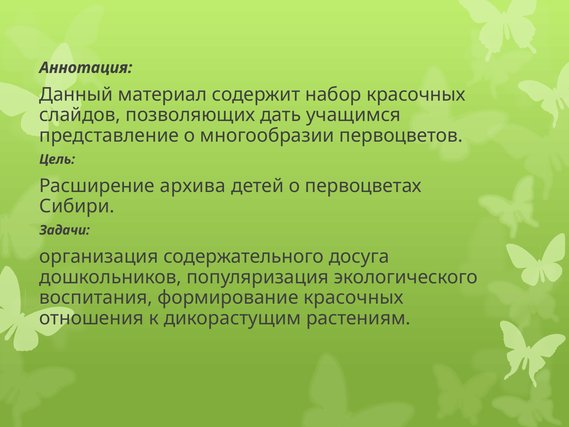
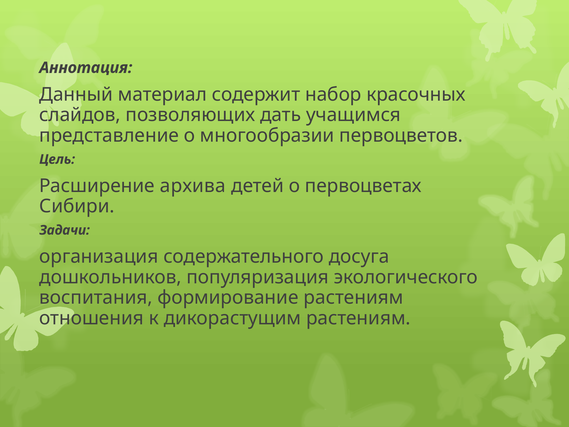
формирование красочных: красочных -> растениям (354, 297)
